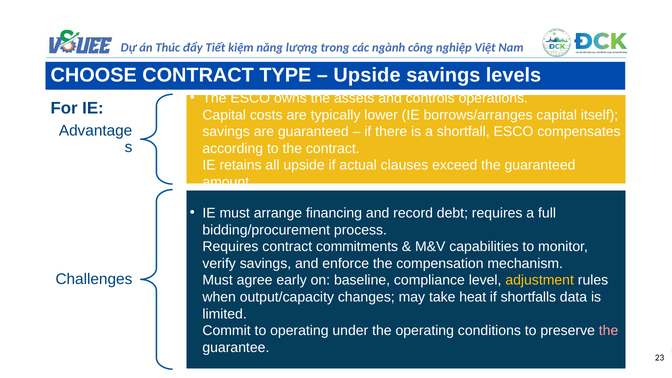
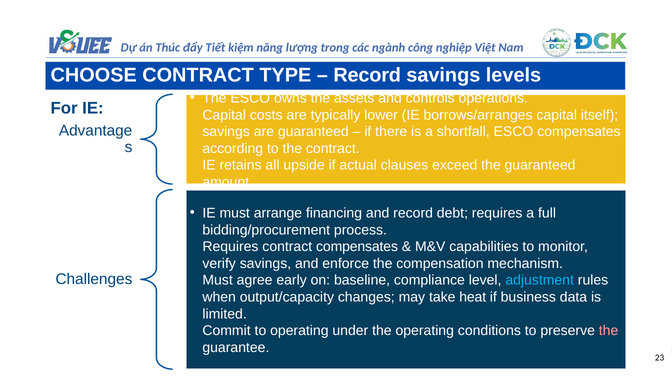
Upside: Upside -> Record (367, 75)
contract commitments: commitments -> compensates (357, 247)
adjustment colour: yellow -> light blue (540, 280)
shortfalls: shortfalls -> business (528, 297)
